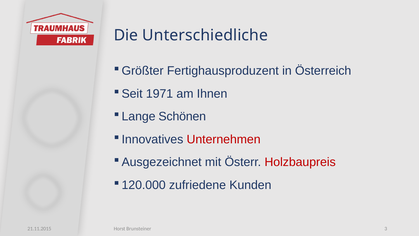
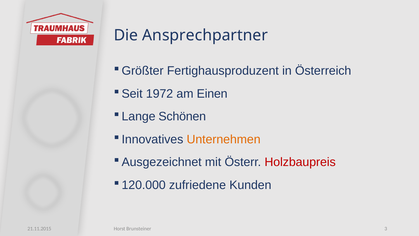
Unterschiedliche: Unterschiedliche -> Ansprechpartner (205, 35)
1971: 1971 -> 1972 (160, 94)
Ihnen: Ihnen -> Einen (212, 94)
Unternehmen colour: red -> orange (224, 139)
